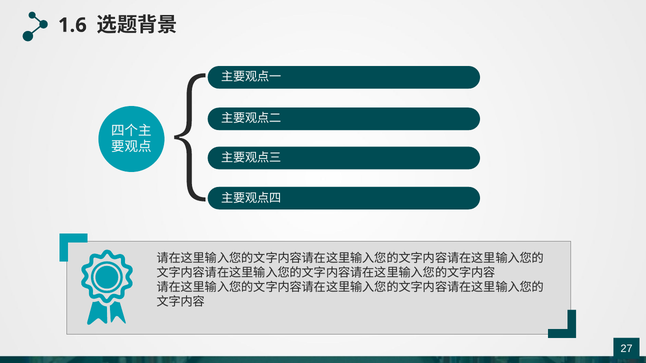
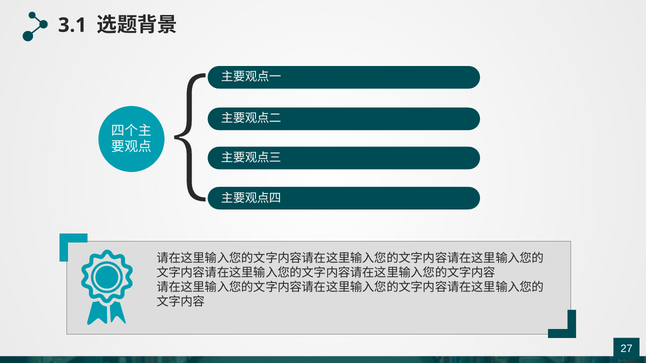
1.6: 1.6 -> 3.1 (72, 25)
